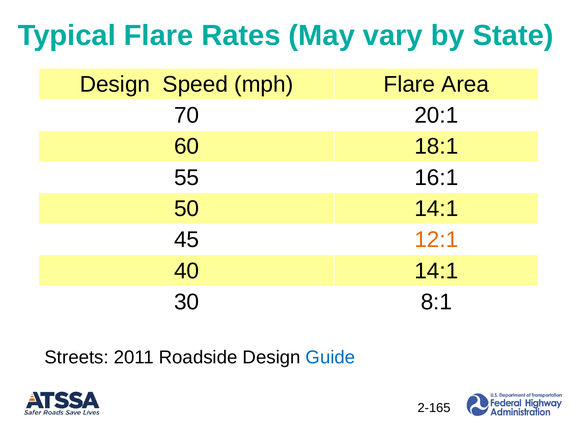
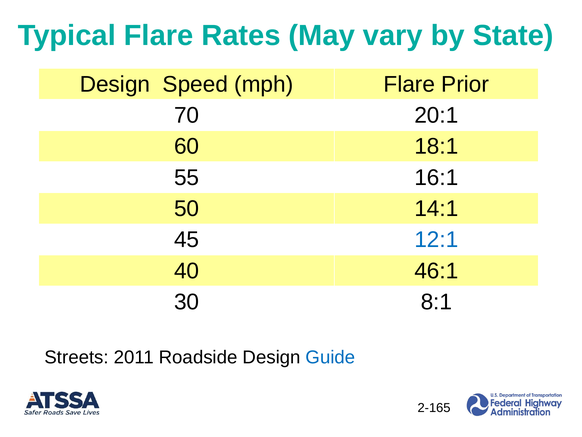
Area: Area -> Prior (465, 84)
12:1 colour: orange -> blue (436, 239)
40 14:1: 14:1 -> 46:1 (436, 271)
